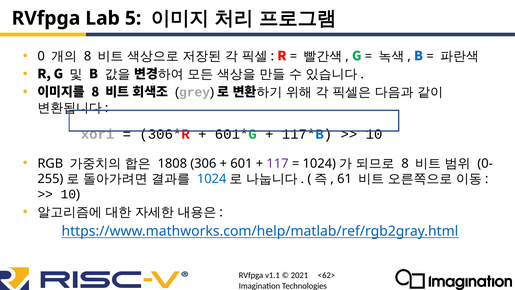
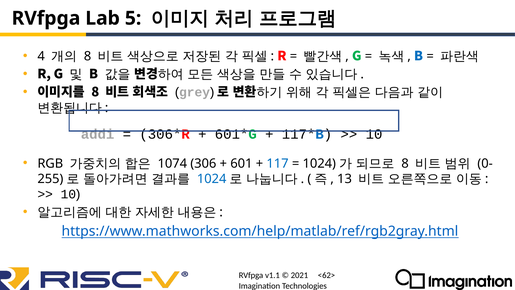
0: 0 -> 4 (41, 56)
xori: xori -> addi (98, 134)
1808: 1808 -> 1074 (172, 163)
117 colour: purple -> blue (278, 163)
61: 61 -> 13 (345, 179)
